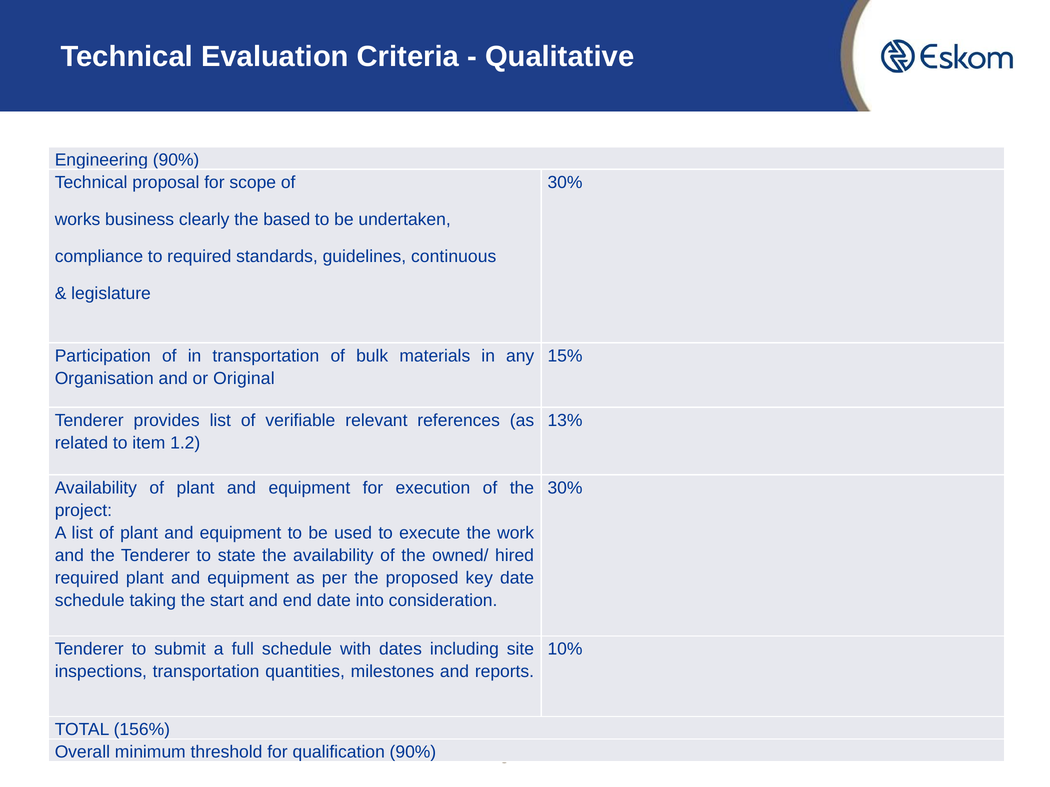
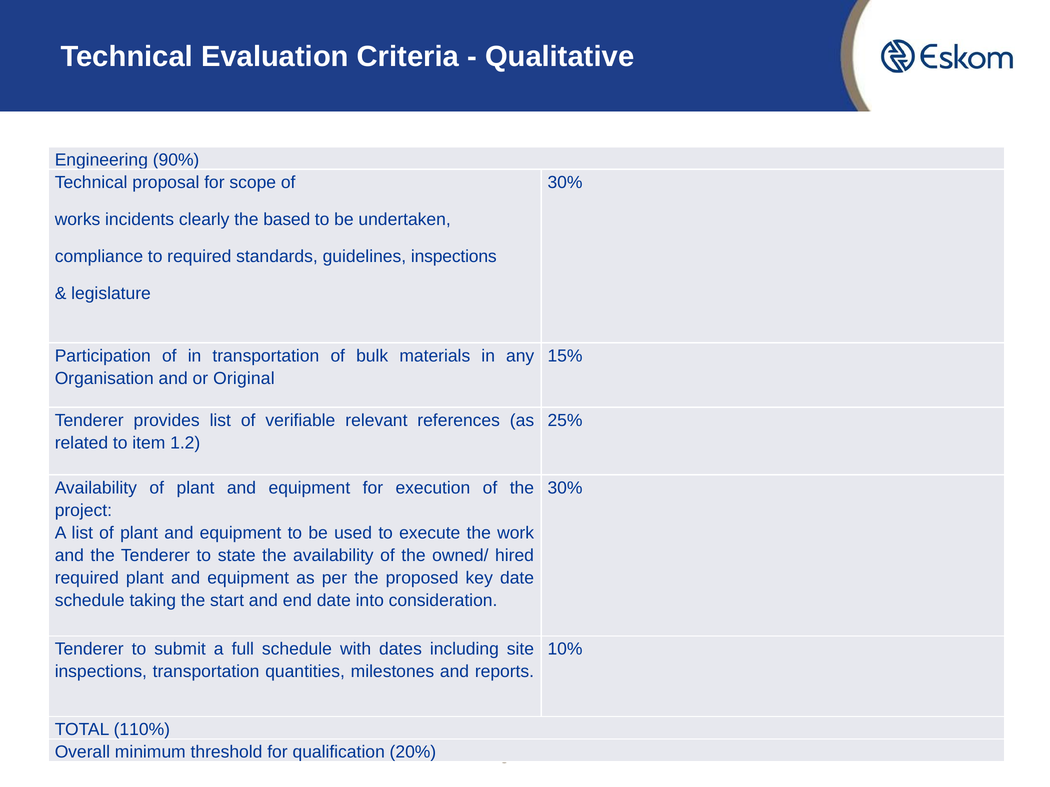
business: business -> incidents (140, 220)
guidelines continuous: continuous -> inspections (454, 257)
13%: 13% -> 25% (565, 421)
156%: 156% -> 110% (142, 730)
qualification 90%: 90% -> 20% (413, 753)
